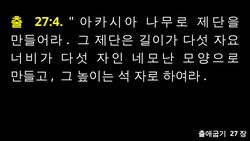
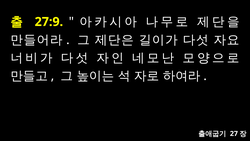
27:4: 27:4 -> 27:9 (49, 22)
